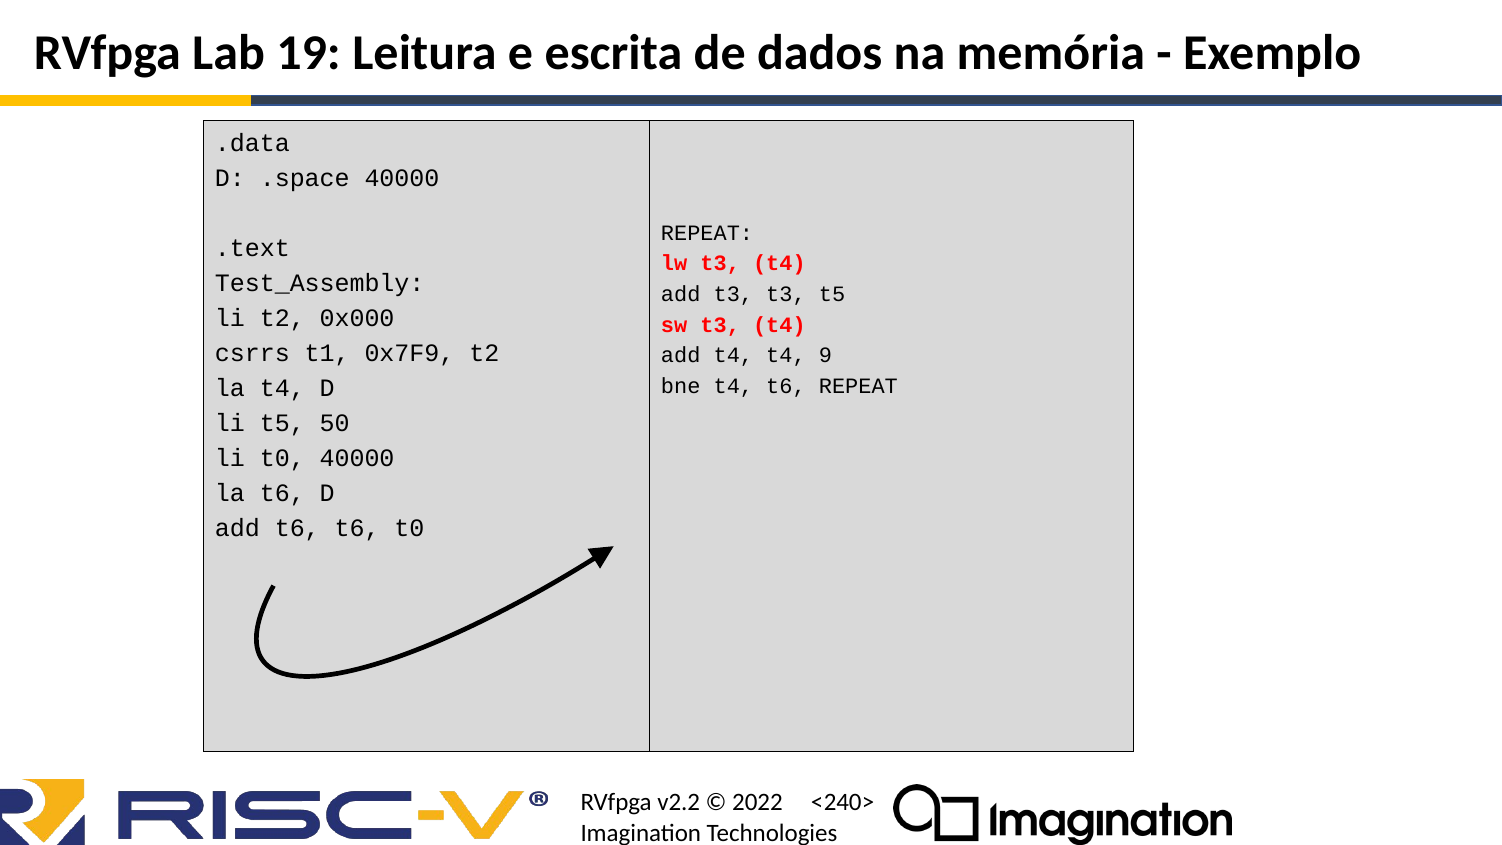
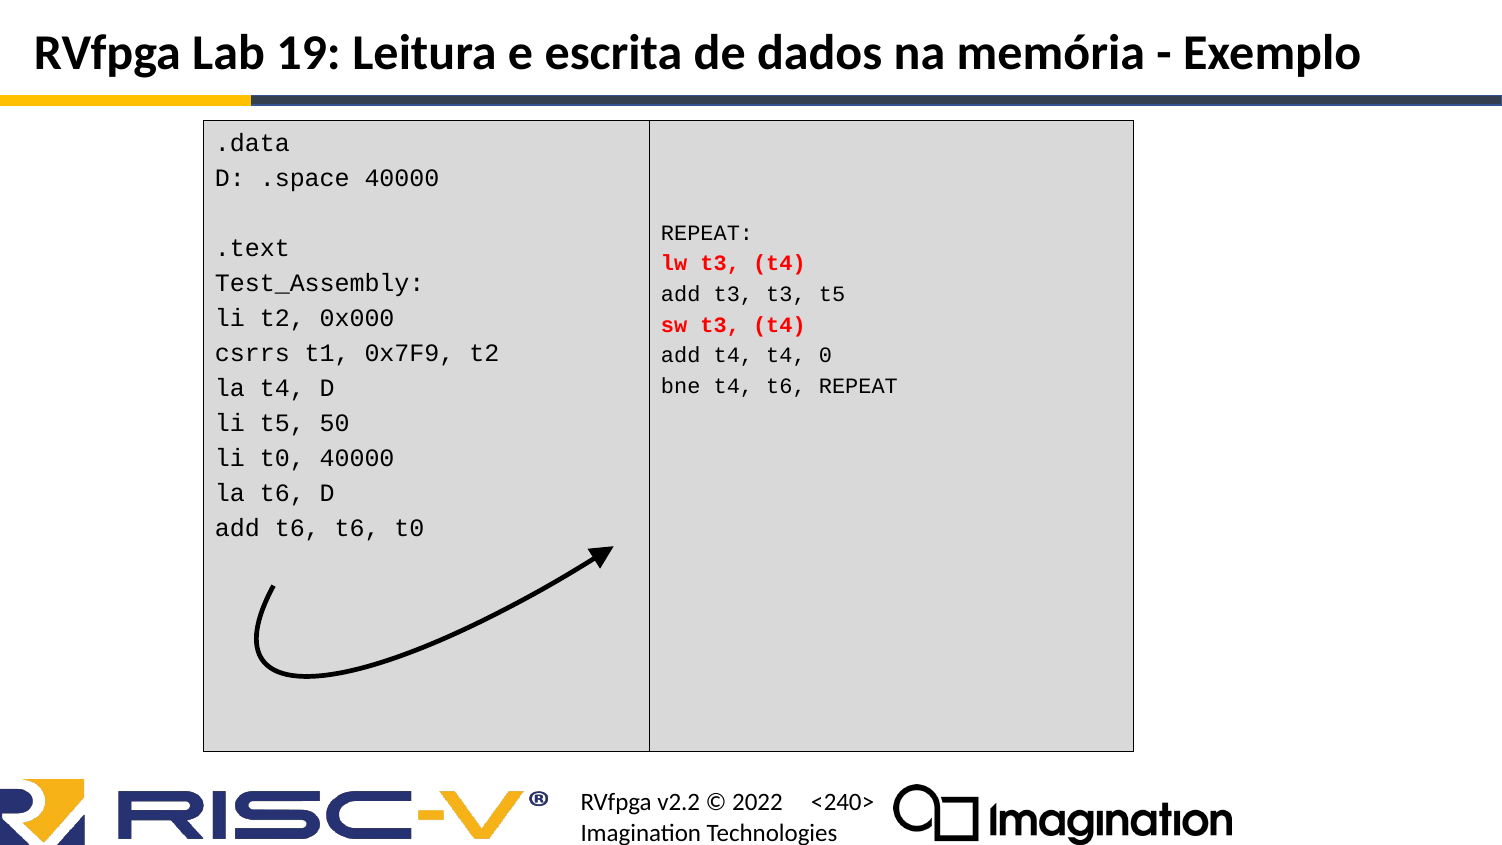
9: 9 -> 0 (825, 356)
